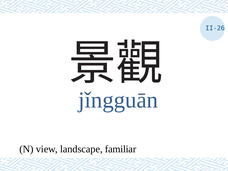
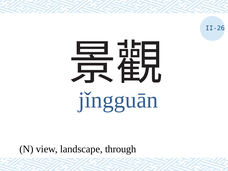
familiar: familiar -> through (121, 149)
